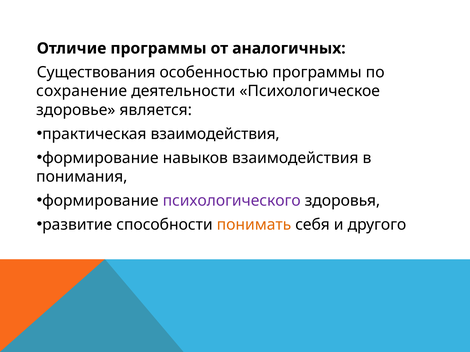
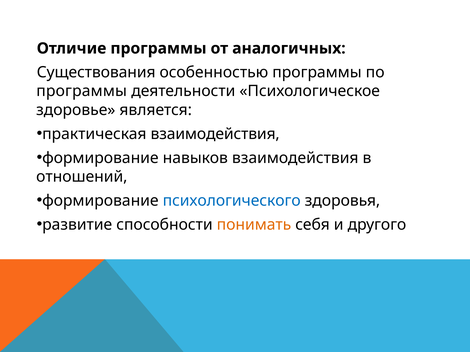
сохранение: сохранение -> программы (82, 91)
понимания: понимания -> отношений (82, 177)
психологического colour: purple -> blue (232, 201)
